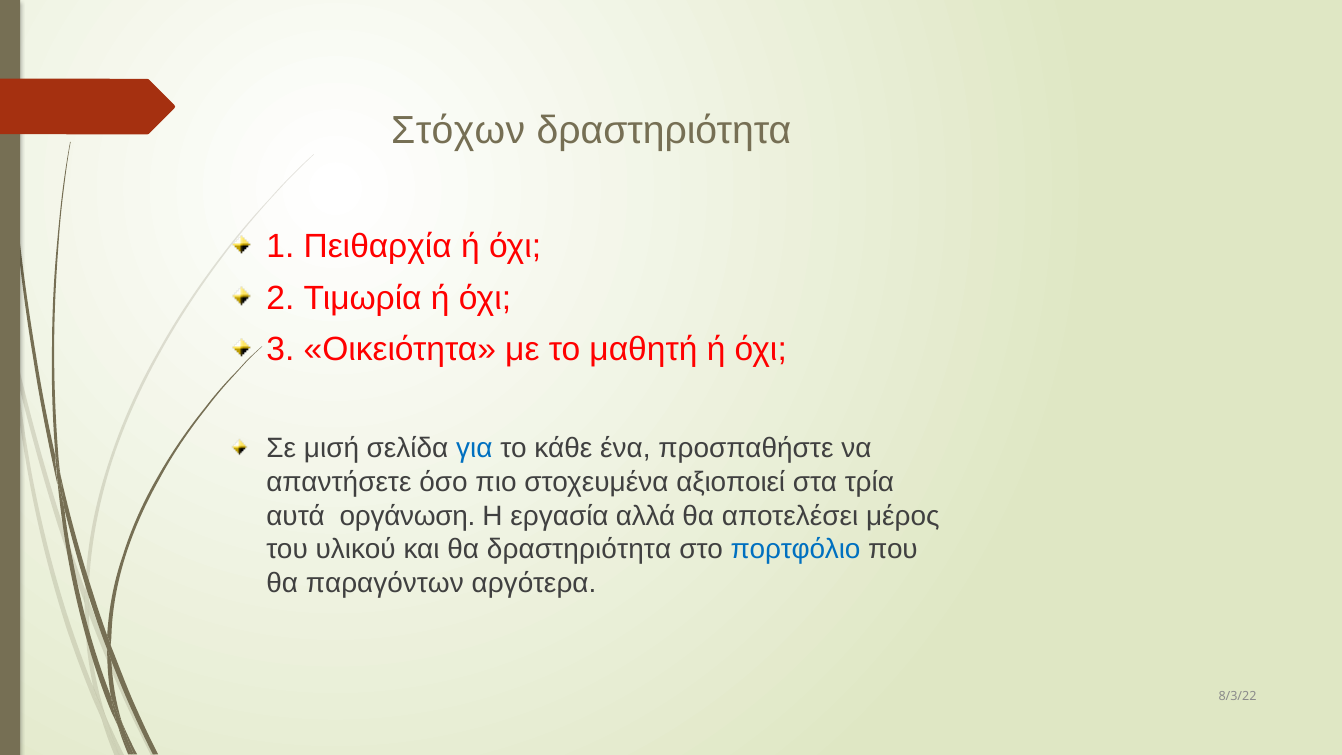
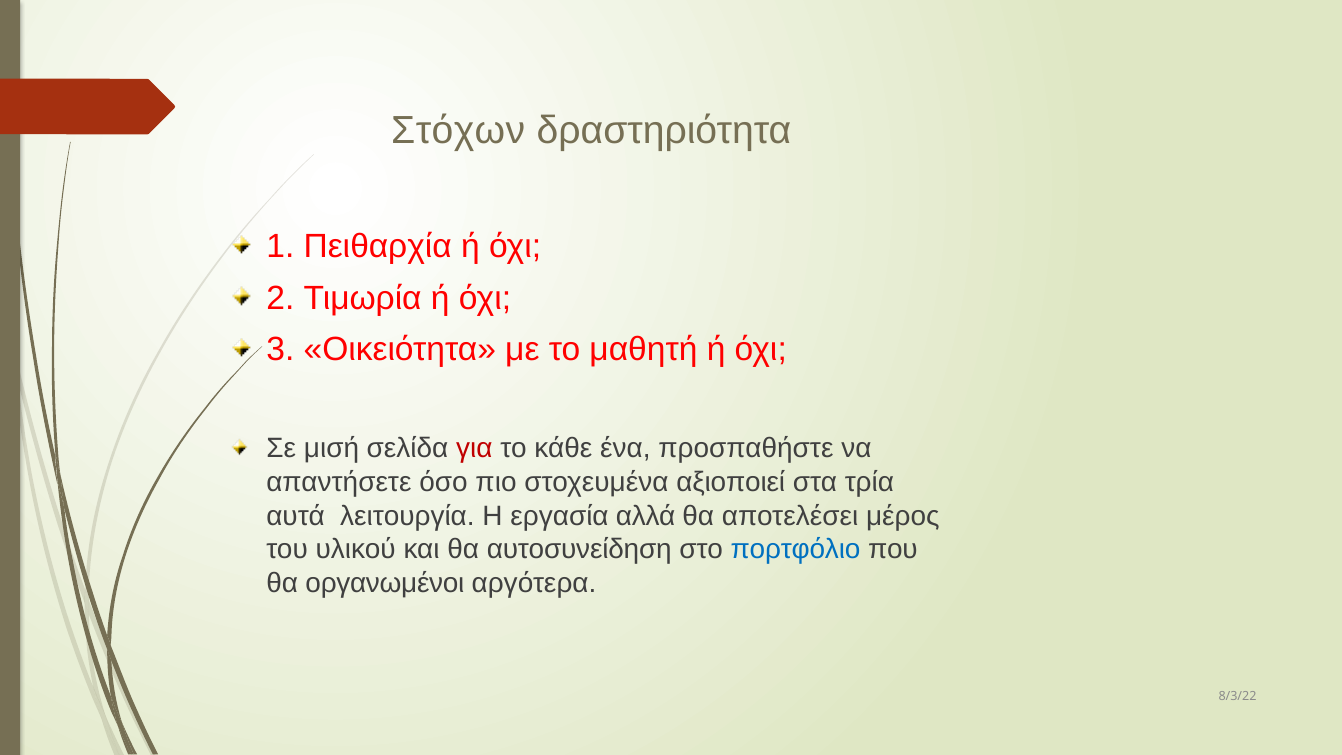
για colour: blue -> red (474, 449)
οργάνωση: οργάνωση -> λειτουργία (407, 516)
θα δραστηριότητα: δραστηριότητα -> αυτοσυνείδηση (579, 549)
παραγόντων: παραγόντων -> οργανωμένοι (385, 583)
